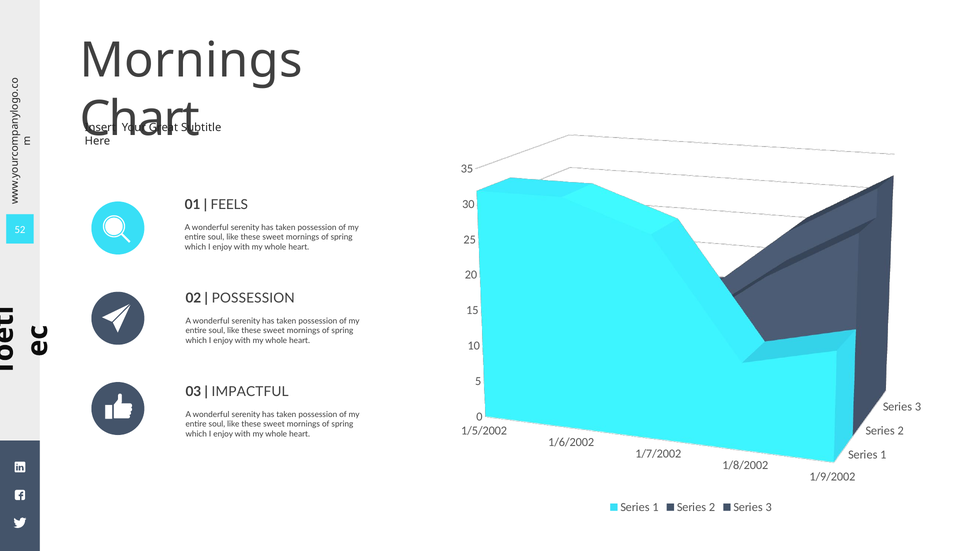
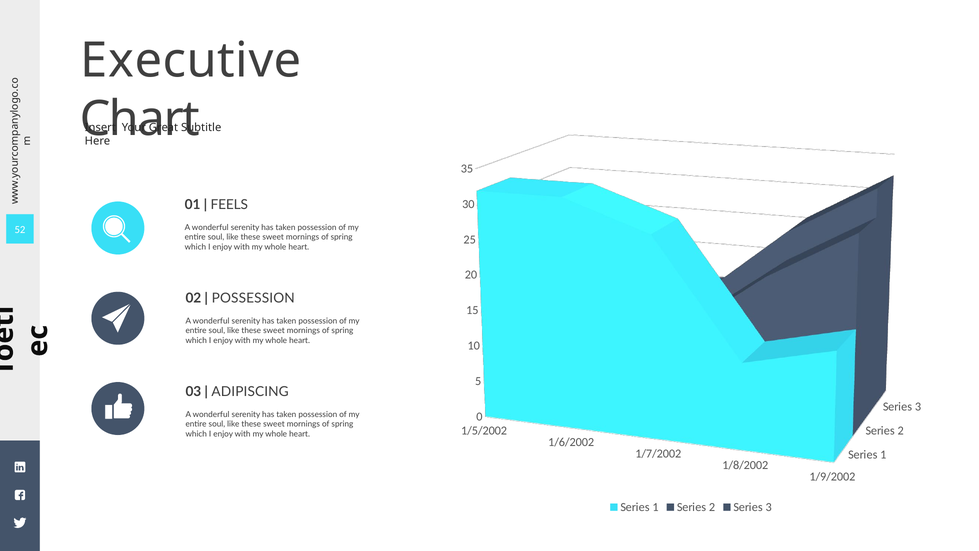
Mornings: Mornings -> Executive (191, 60)
IMPACTFUL: IMPACTFUL -> ADIPISCING (250, 392)
